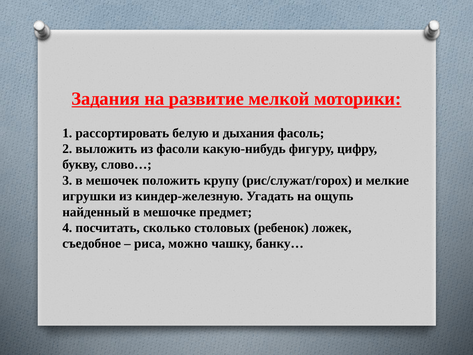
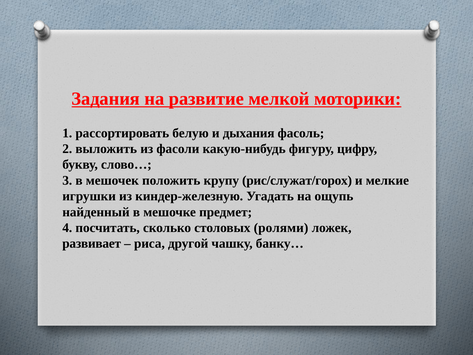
ребенок: ребенок -> ролями (281, 228)
съедобное: съедобное -> развивает (92, 243)
можно: можно -> другой (188, 243)
